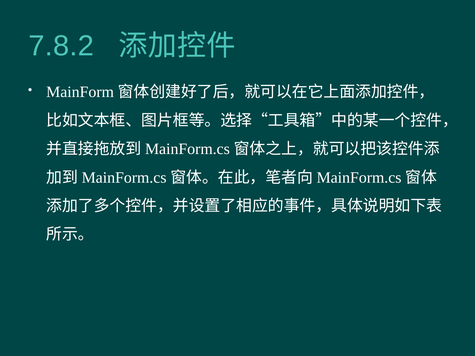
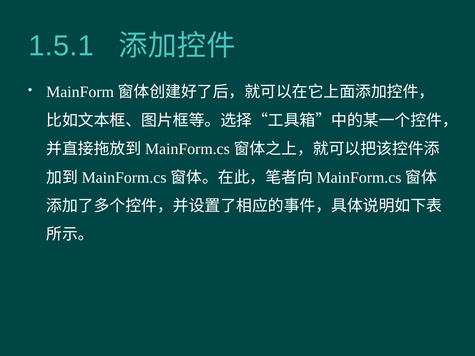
7.8.2: 7.8.2 -> 1.5.1 (61, 46)
